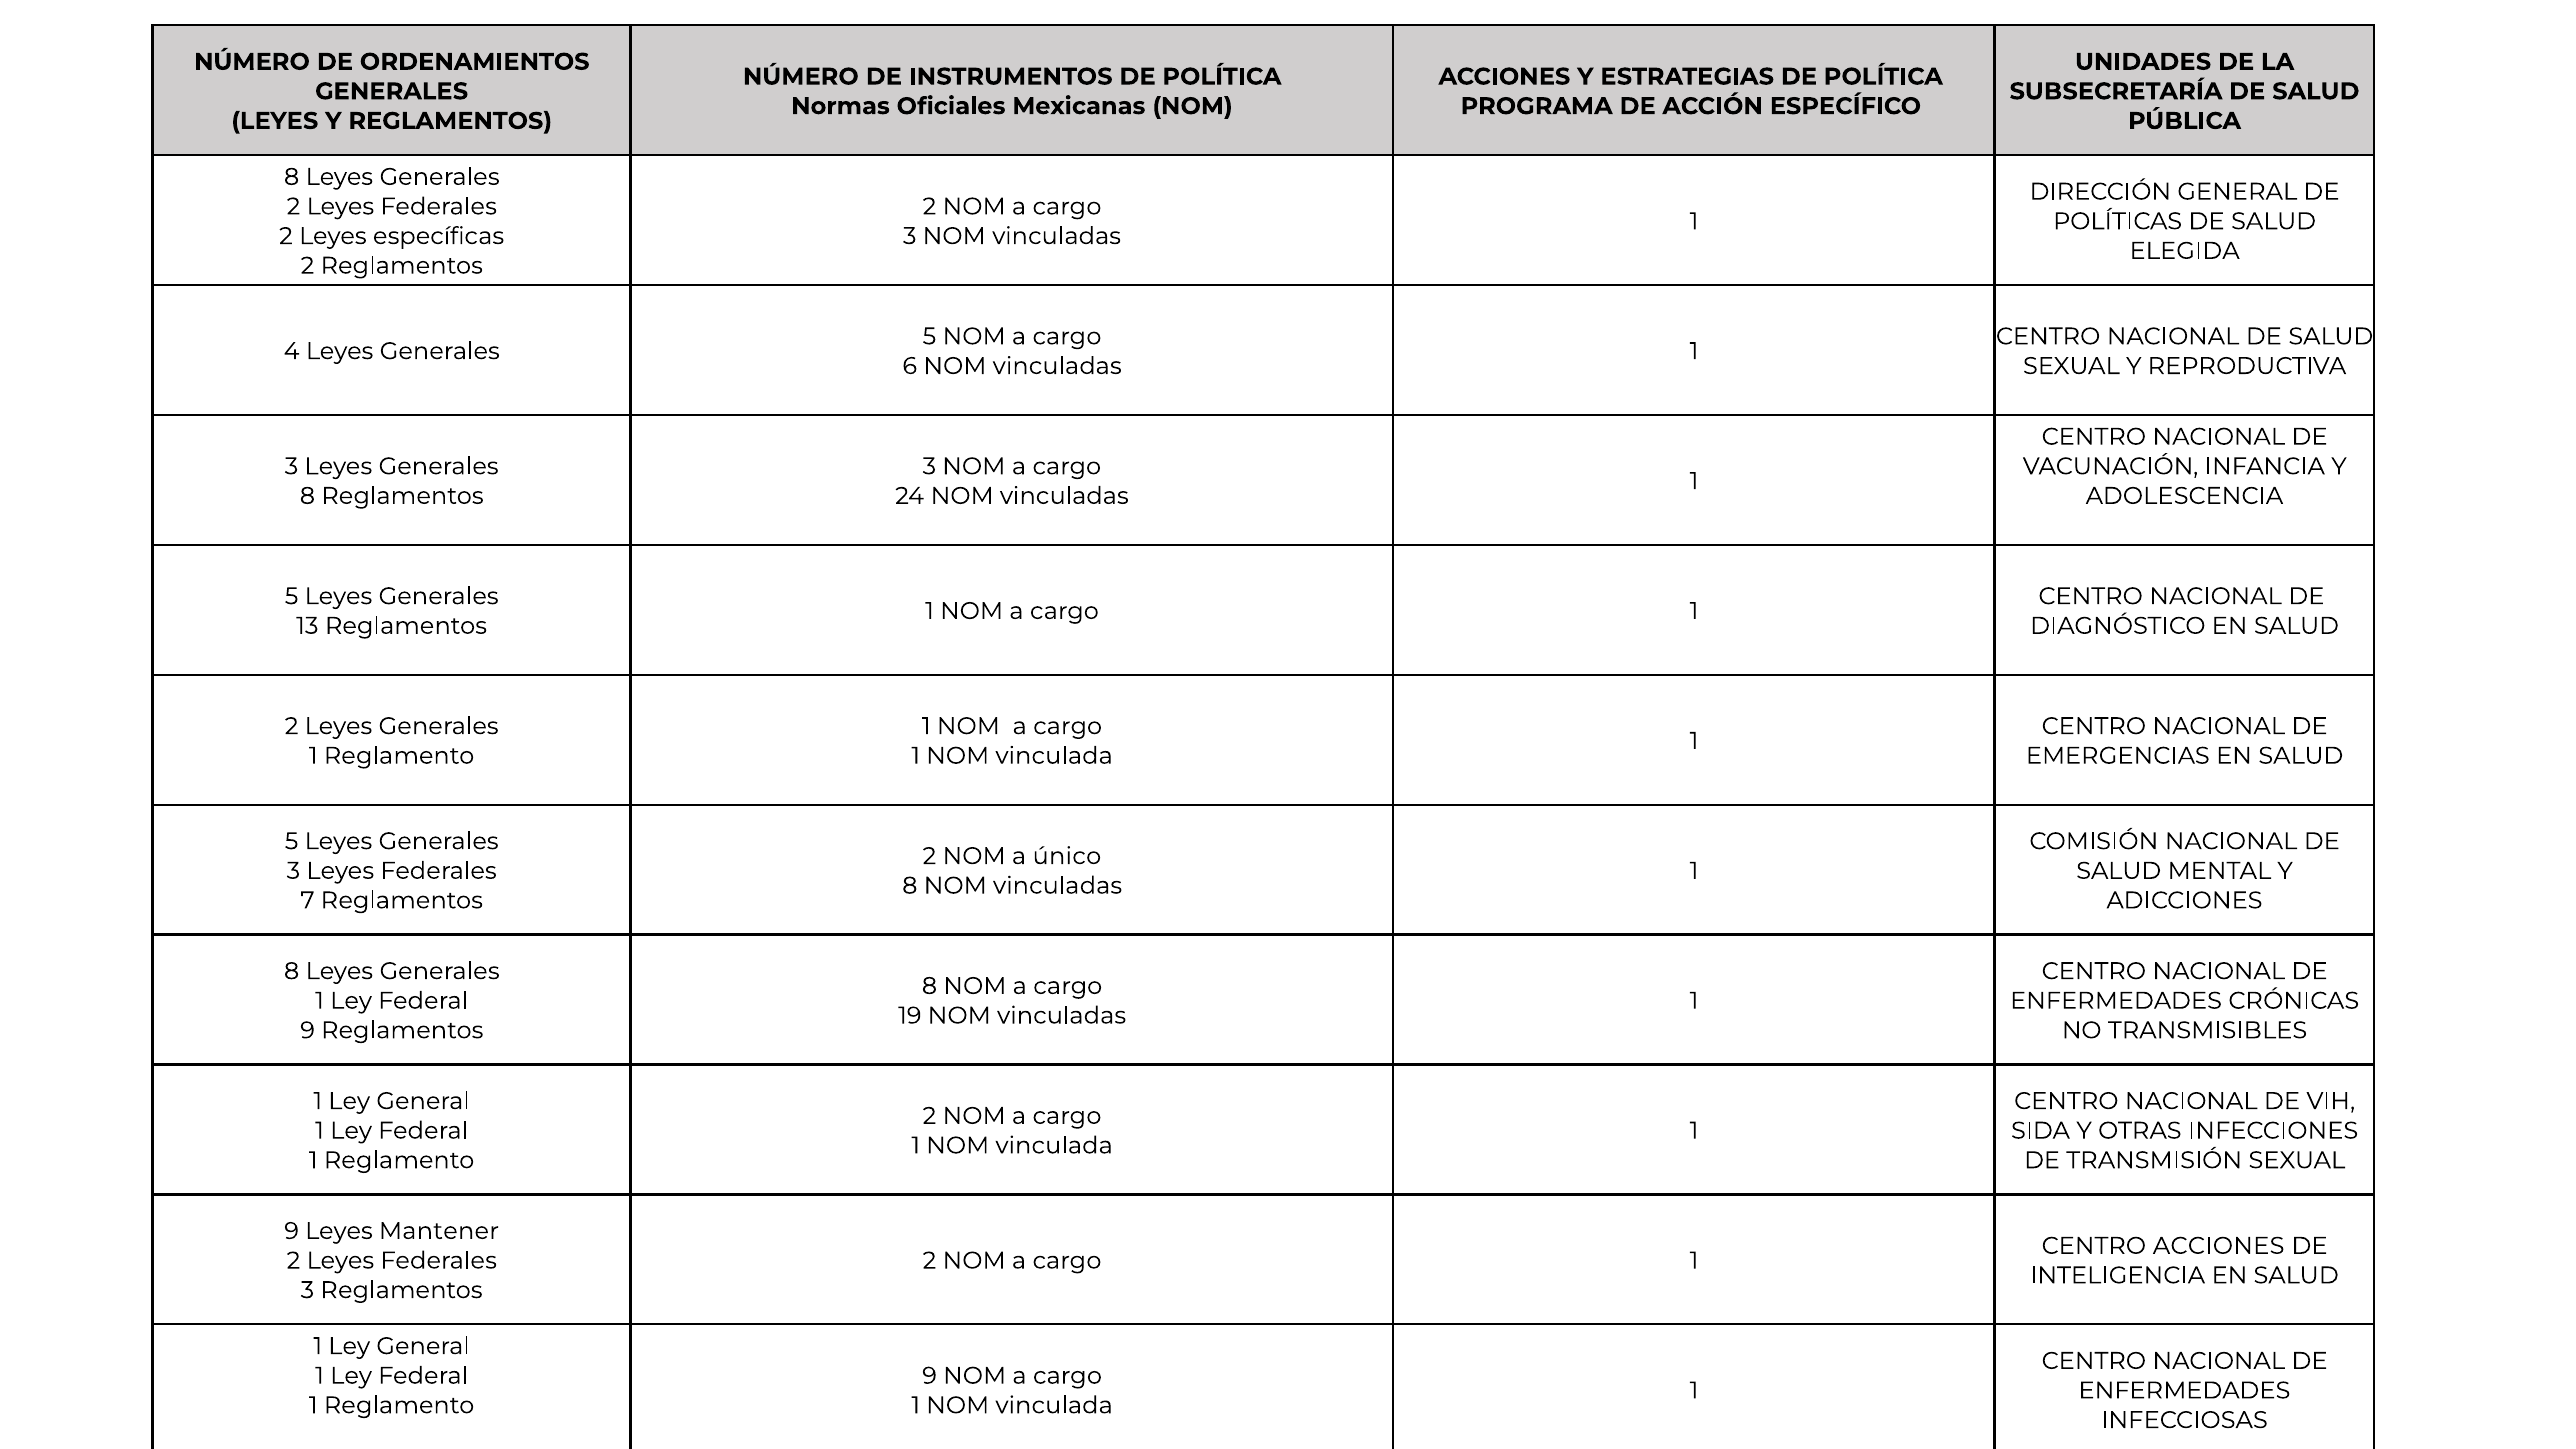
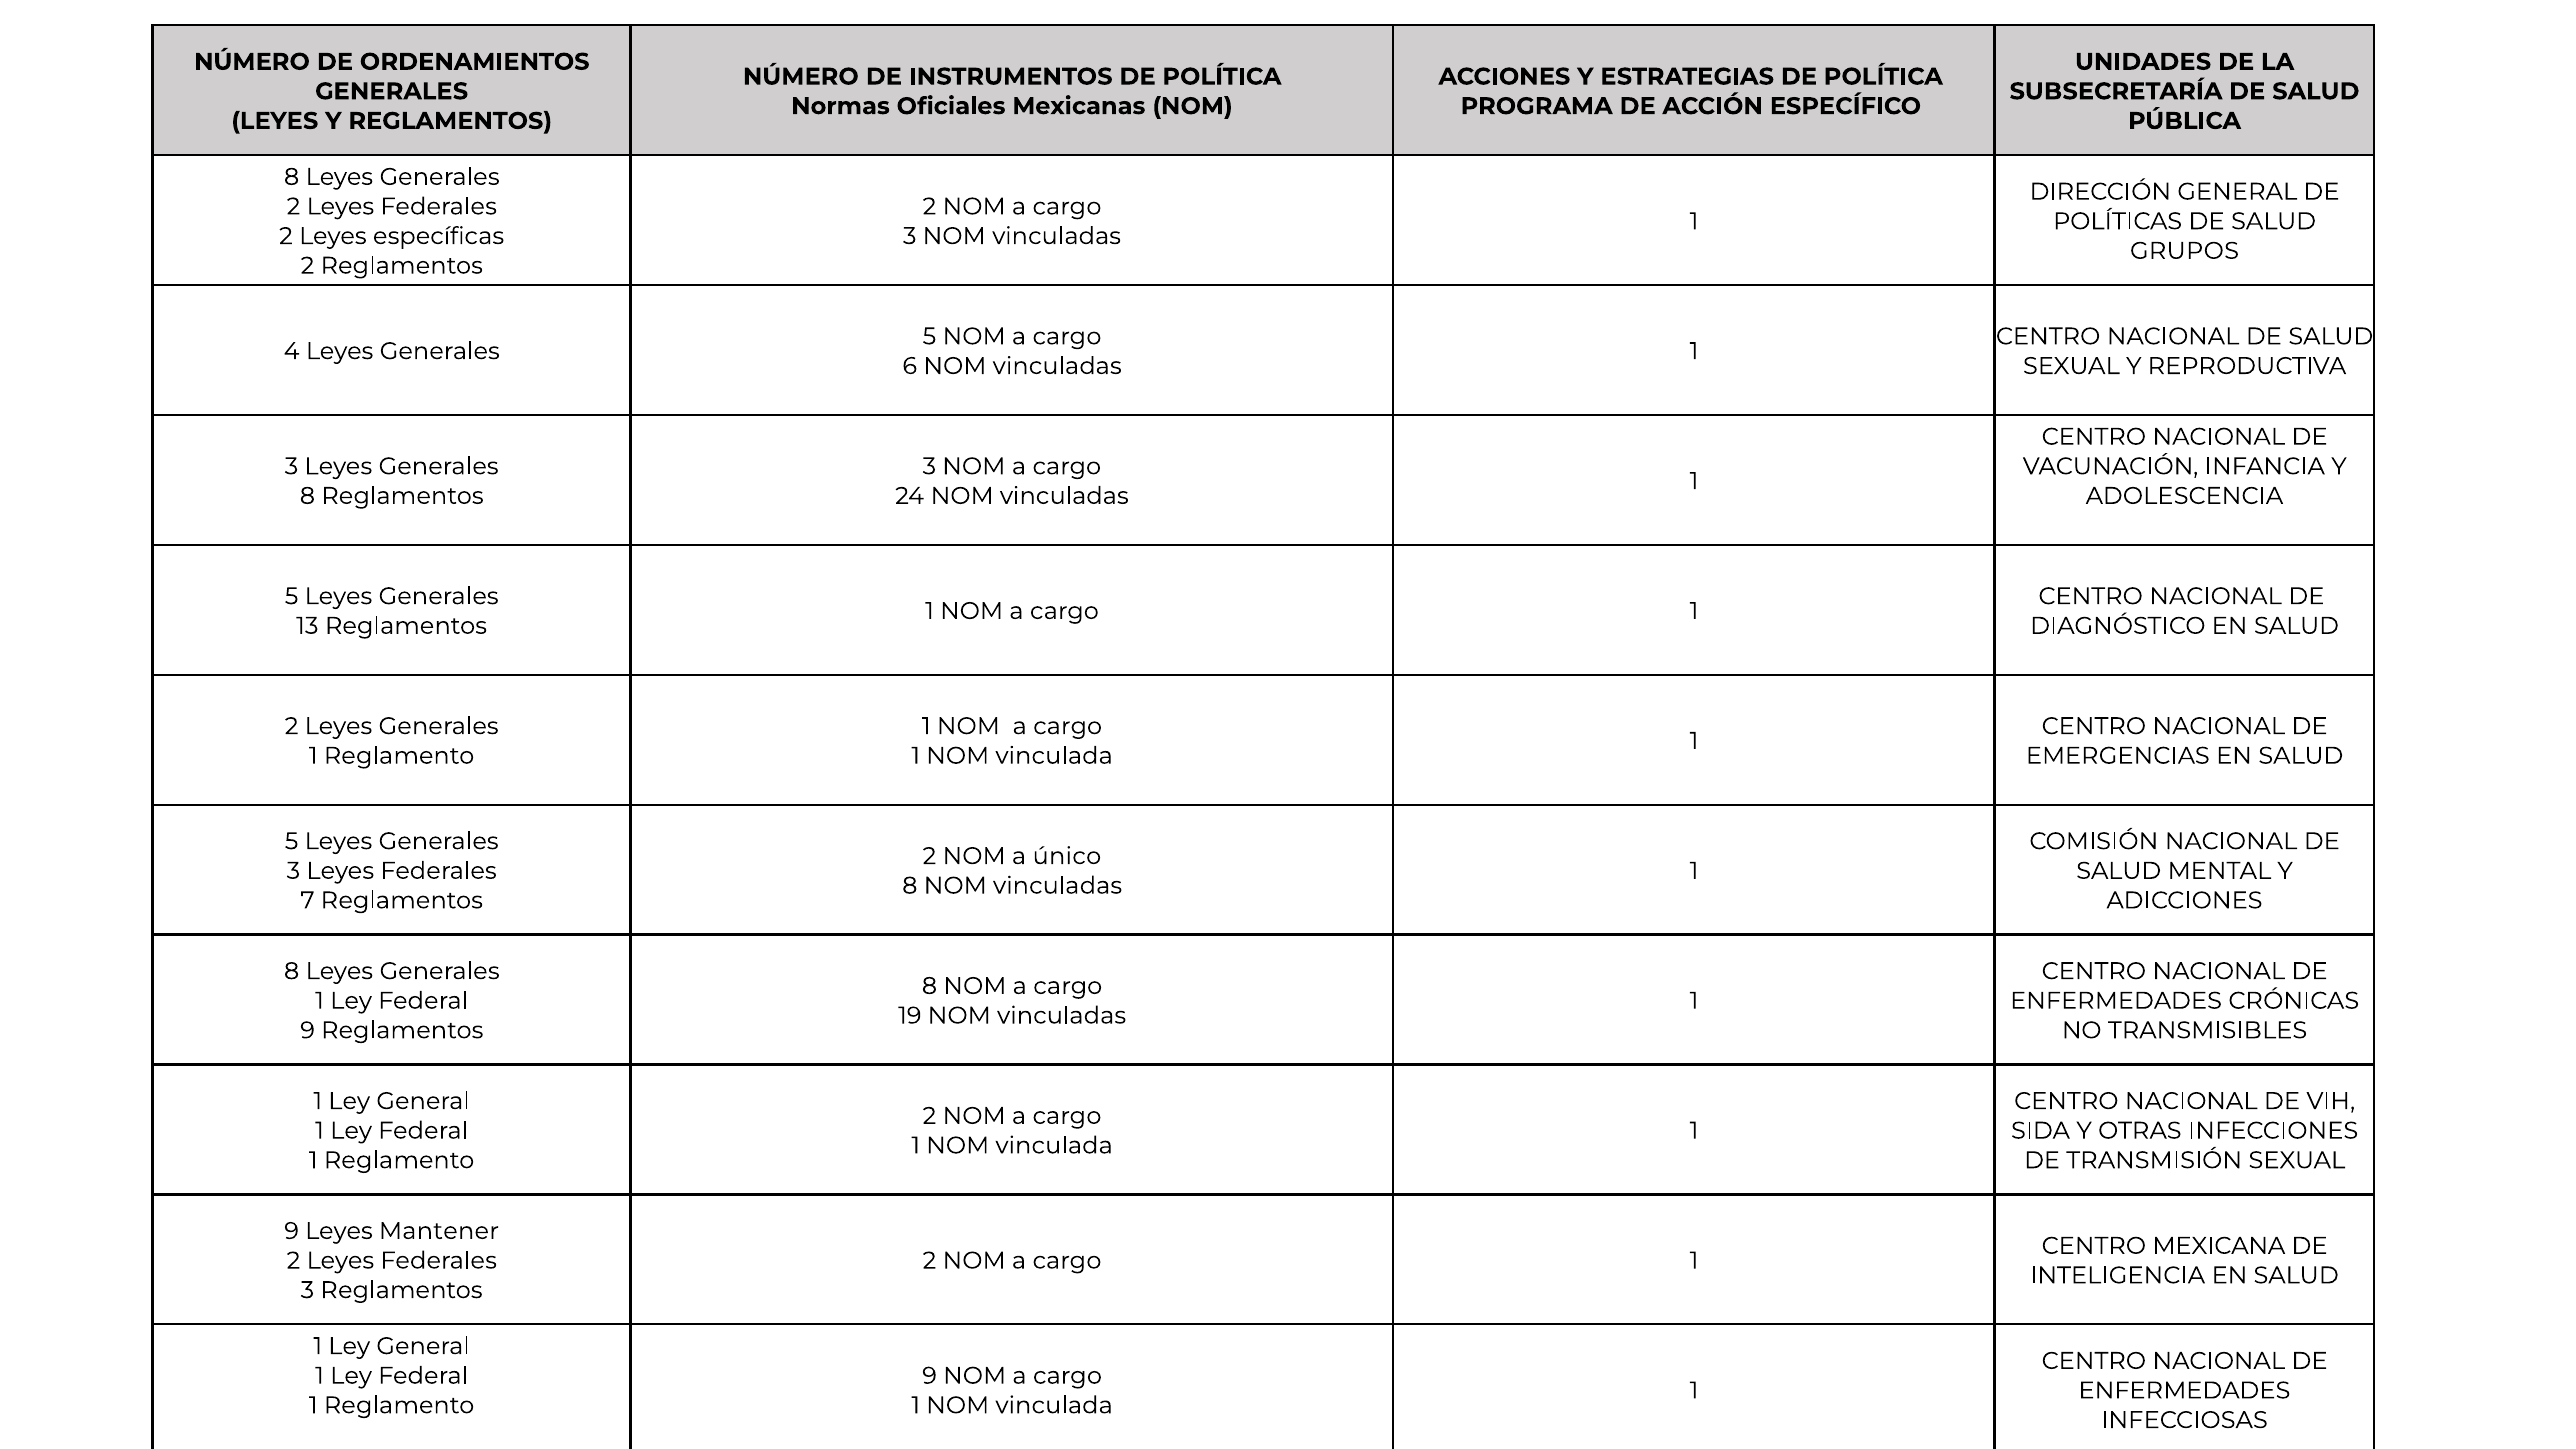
ELEGIDA: ELEGIDA -> GRUPOS (2184, 251)
CENTRO ACCIONES: ACCIONES -> MEXICANA (2219, 1246)
